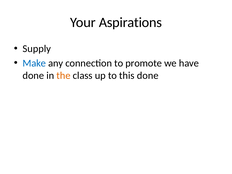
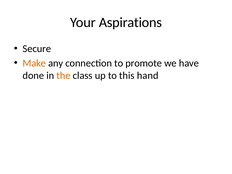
Supply: Supply -> Secure (37, 49)
Make colour: blue -> orange (34, 63)
this done: done -> hand (148, 75)
